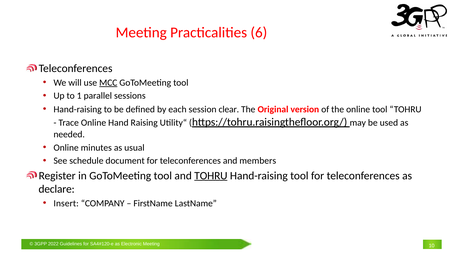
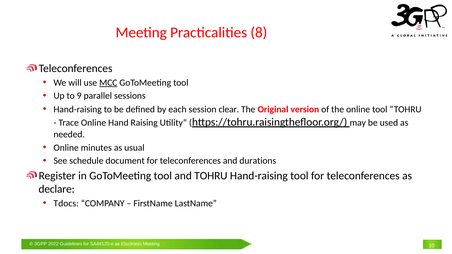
6: 6 -> 8 (259, 32)
1: 1 -> 9 (79, 96)
members: members -> durations (258, 161)
TOHRU underline: present -> none (211, 176)
Insert: Insert -> Tdocs (66, 204)
